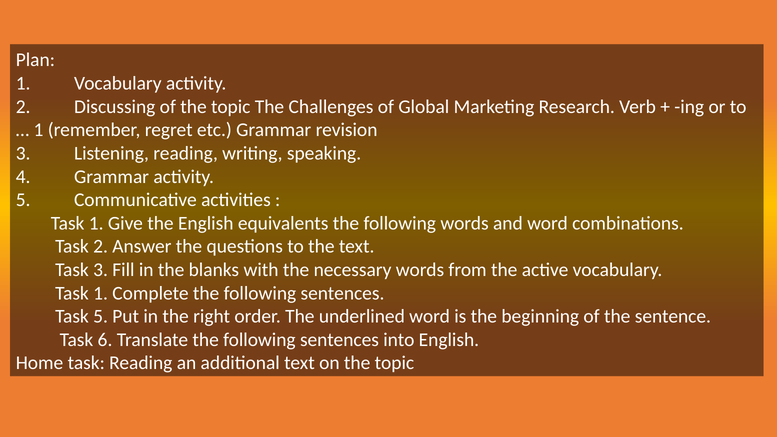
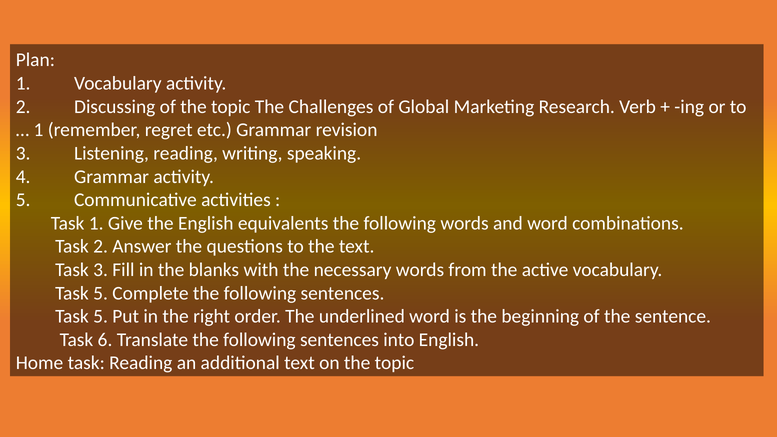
1: 1 -> 5 (101, 293)
